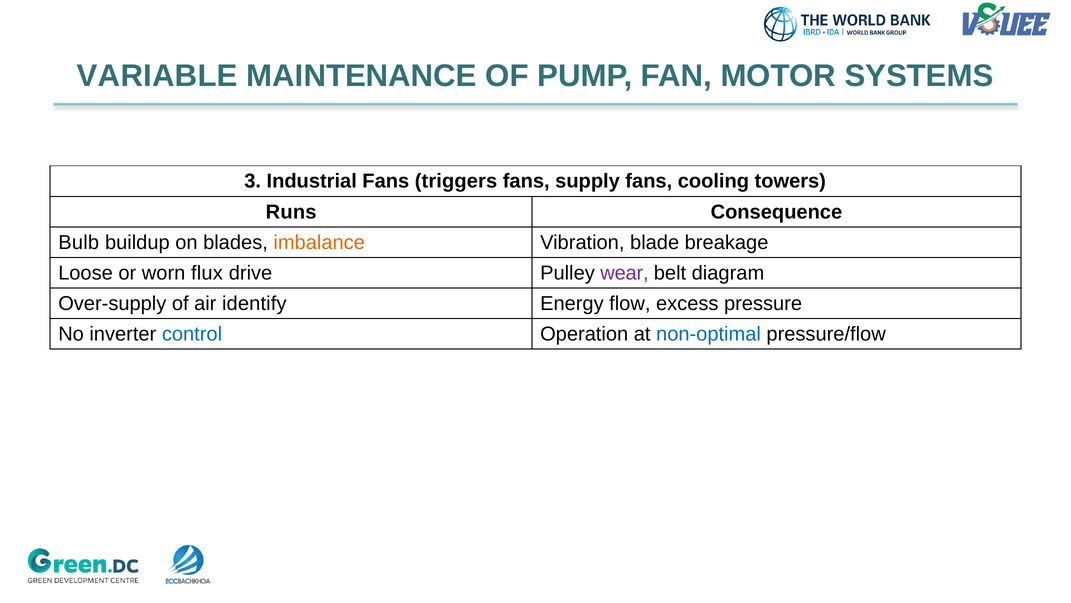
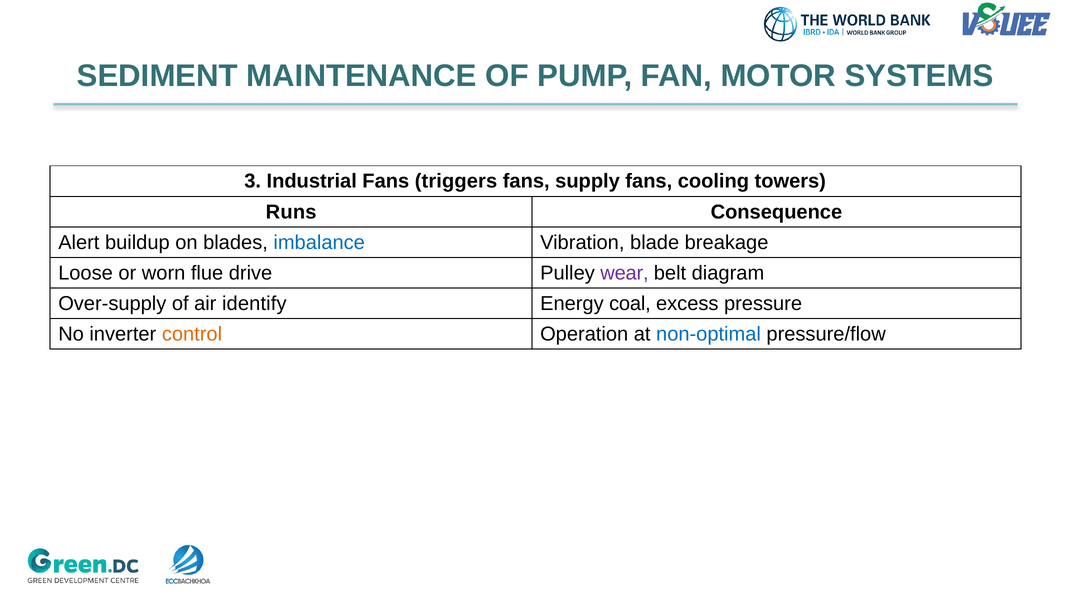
VARIABLE: VARIABLE -> SEDIMENT (157, 76)
Bulb: Bulb -> Alert (79, 242)
imbalance colour: orange -> blue (319, 242)
flux: flux -> flue (207, 273)
flow: flow -> coal (630, 303)
control colour: blue -> orange (192, 334)
